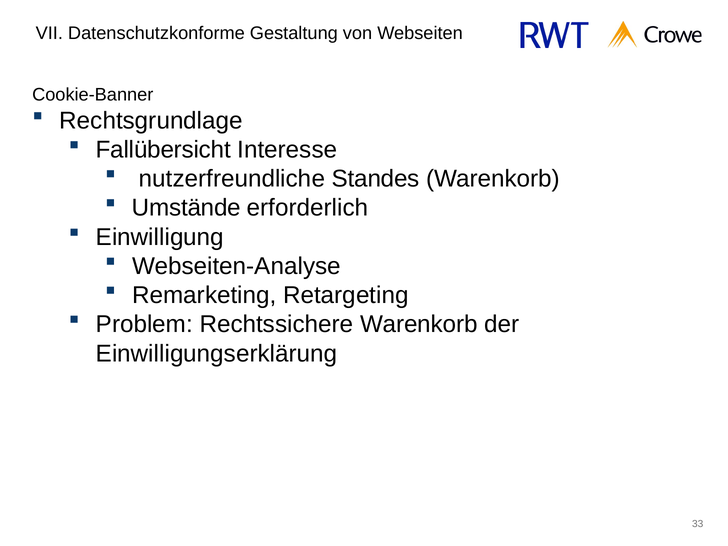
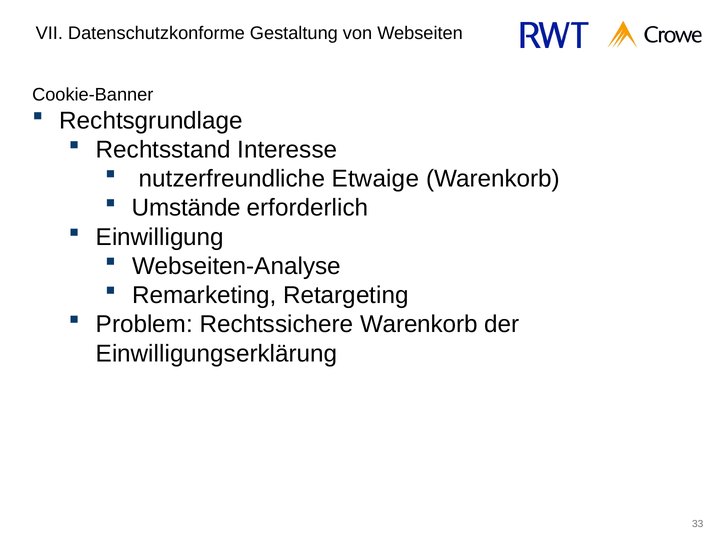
Fallübersicht: Fallübersicht -> Rechtsstand (163, 150)
Standes: Standes -> Etwaige (375, 179)
